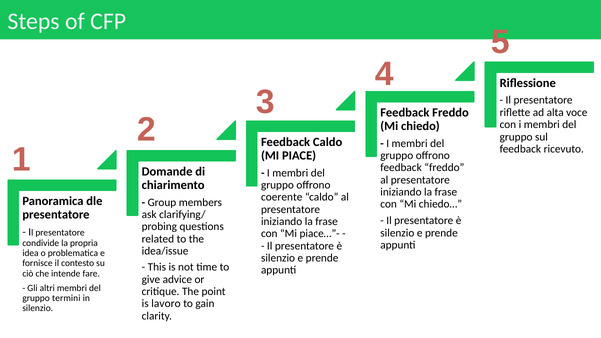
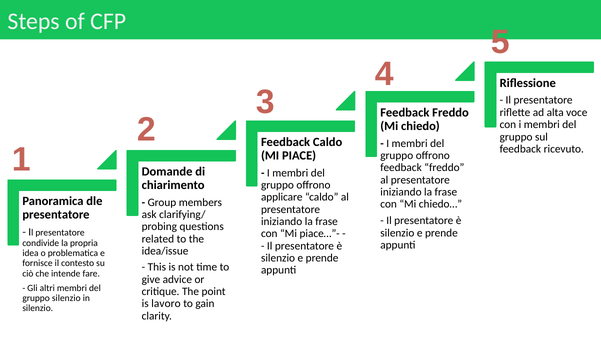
coerente: coerente -> applicare (282, 197)
gruppo termini: termini -> silenzio (66, 298)
